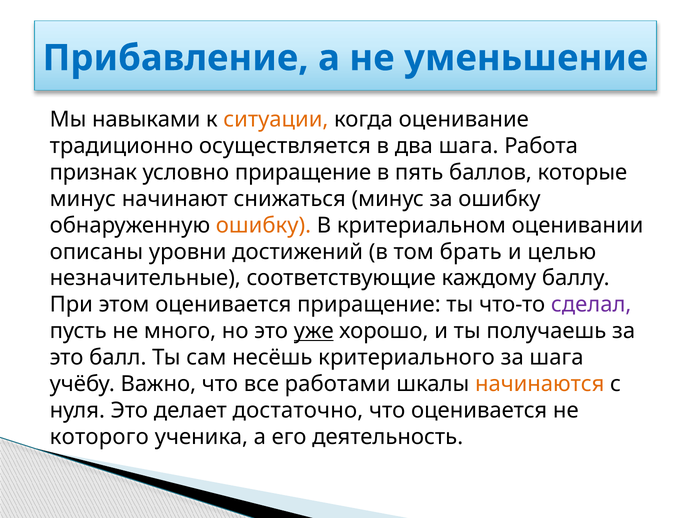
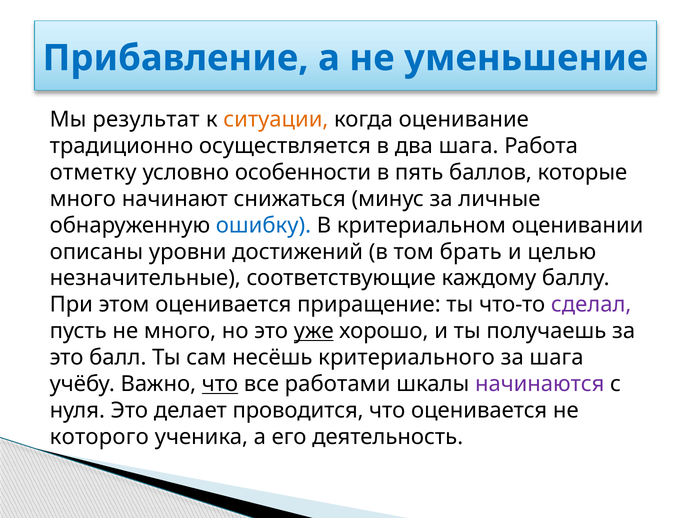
навыками: навыками -> результат (146, 119)
признак: признак -> отметку (93, 172)
условно приращение: приращение -> особенности (303, 172)
минус: минус -> много (83, 199)
за ошибку: ошибку -> личные (499, 199)
ошибку colour: orange -> blue (263, 225)
что underline: none -> present (220, 384)
начинаются colour: orange -> purple (540, 384)
достаточно: достаточно -> проводится (298, 411)
